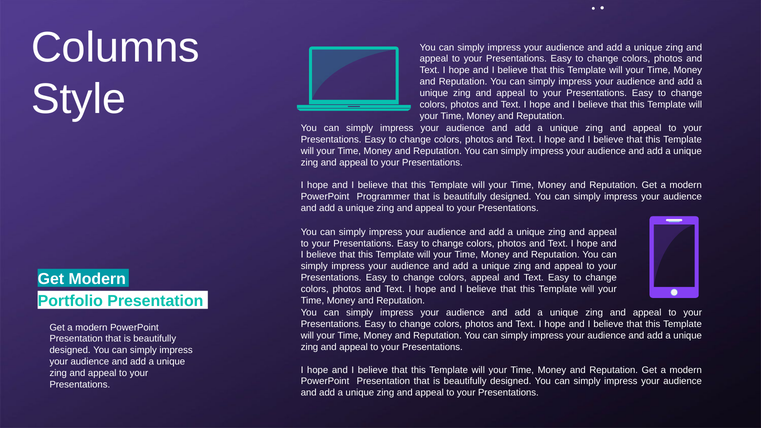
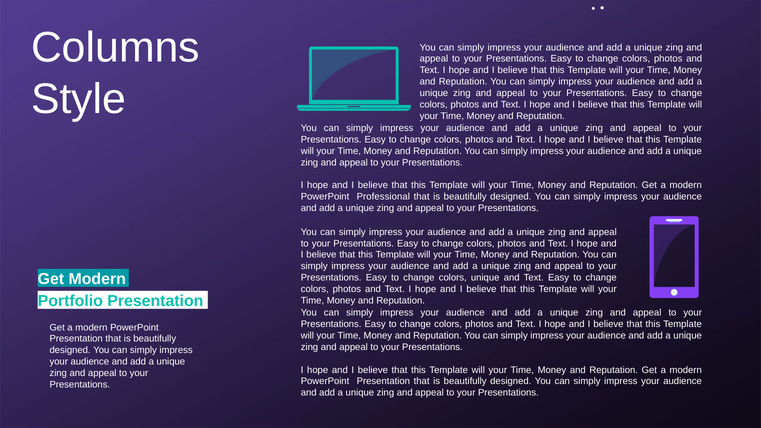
Programmer: Programmer -> Professional (383, 197)
colors appeal: appeal -> unique (485, 278)
